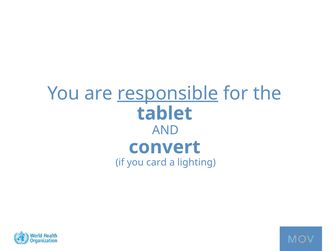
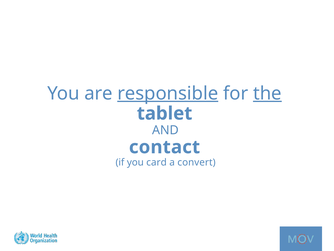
the underline: none -> present (267, 93)
convert: convert -> contact (164, 147)
lighting: lighting -> convert (197, 162)
